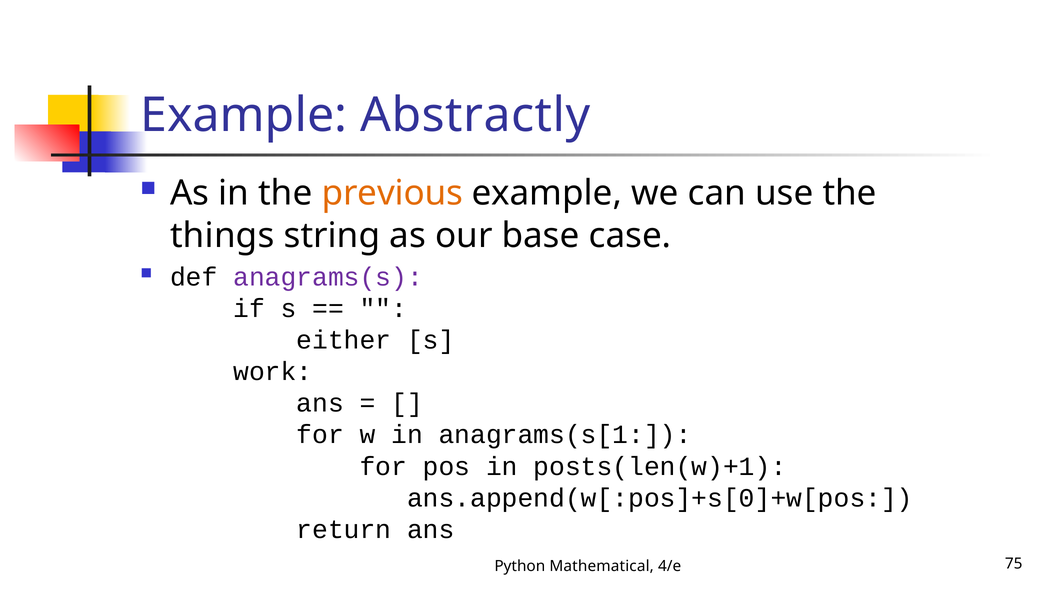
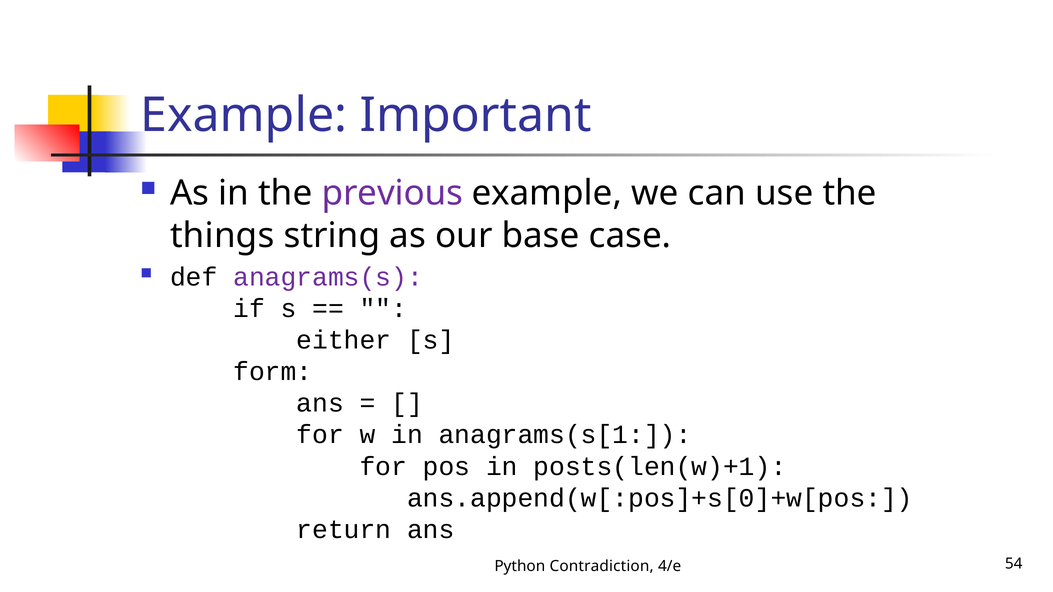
Abstractly: Abstractly -> Important (476, 115)
previous colour: orange -> purple (392, 193)
work: work -> form (273, 372)
Mathematical: Mathematical -> Contradiction (602, 567)
75: 75 -> 54 (1014, 564)
